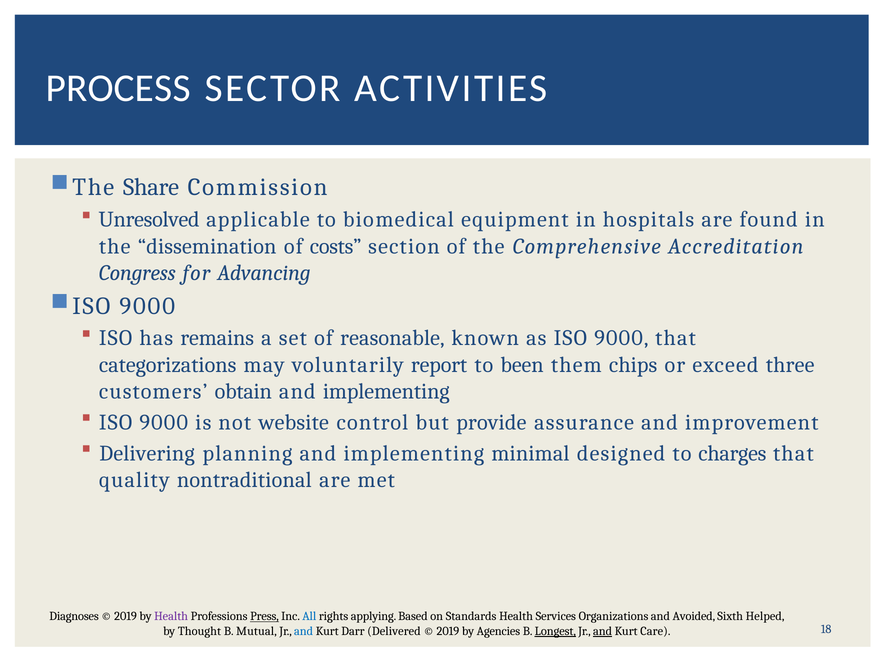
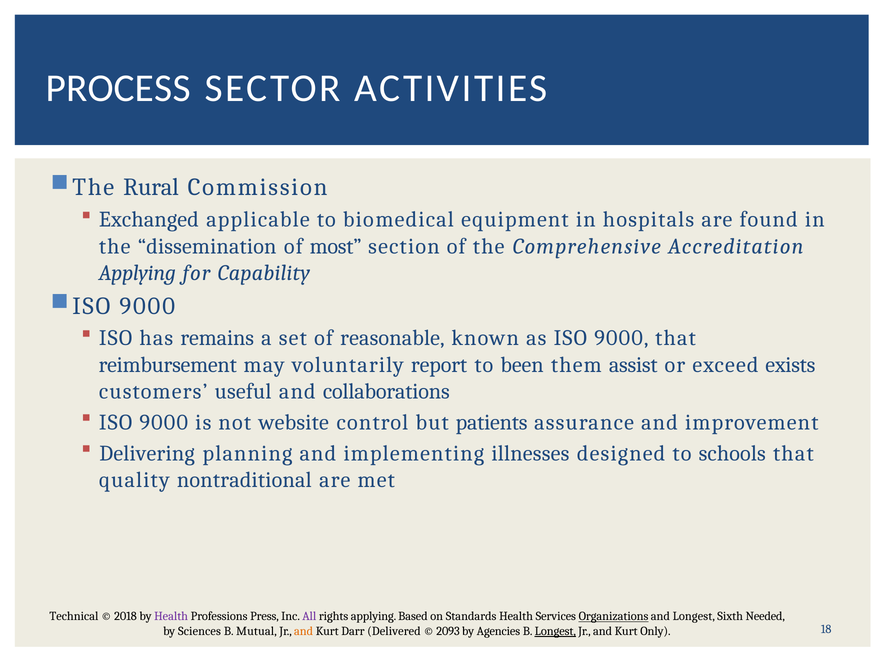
Share: Share -> Rural (151, 187)
Unresolved: Unresolved -> Exchanged (149, 220)
costs: costs -> most (336, 246)
Congress: Congress -> Applying (137, 273)
Advancing: Advancing -> Capability (264, 273)
categorizations: categorizations -> reimbursement (168, 365)
chips: chips -> assist (633, 365)
three: three -> exists (790, 365)
obtain: obtain -> useful (243, 392)
implementing: implementing -> collaborations (386, 392)
provide: provide -> patients (492, 423)
minimal: minimal -> illnesses (530, 454)
charges: charges -> schools (732, 454)
Diagnoses: Diagnoses -> Technical (74, 617)
2019: 2019 -> 2018 (125, 617)
Press underline: present -> none (265, 617)
All colour: blue -> purple (309, 617)
Organizations underline: none -> present (614, 617)
and Avoided: Avoided -> Longest (694, 617)
Helped: Helped -> Needed (765, 617)
Thought: Thought -> Sciences (199, 632)
and colour: blue -> orange (304, 632)
2019: 2019 -> 2093 (448, 632)
and underline: present -> none (603, 632)
Care: Care -> Only (655, 632)
